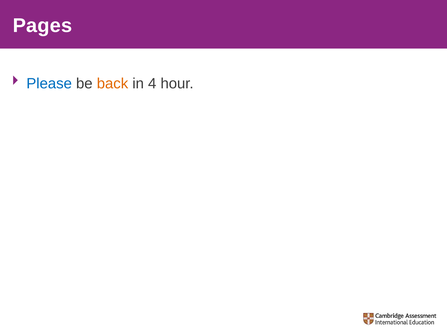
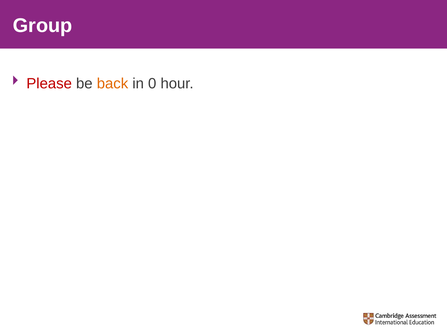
Pages: Pages -> Group (43, 26)
Please colour: blue -> red (49, 83)
4: 4 -> 0 (152, 83)
